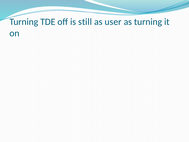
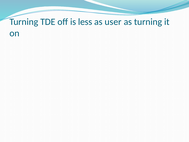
still: still -> less (85, 22)
